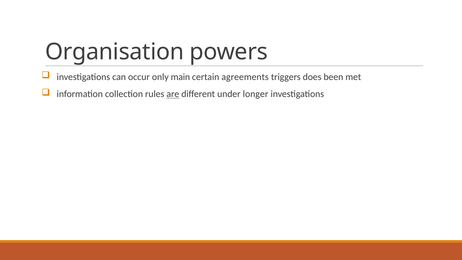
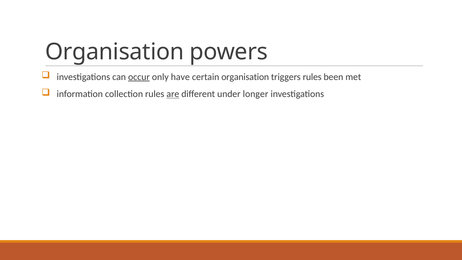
occur underline: none -> present (139, 77)
main: main -> have (180, 77)
certain agreements: agreements -> organisation (245, 77)
triggers does: does -> rules (312, 77)
